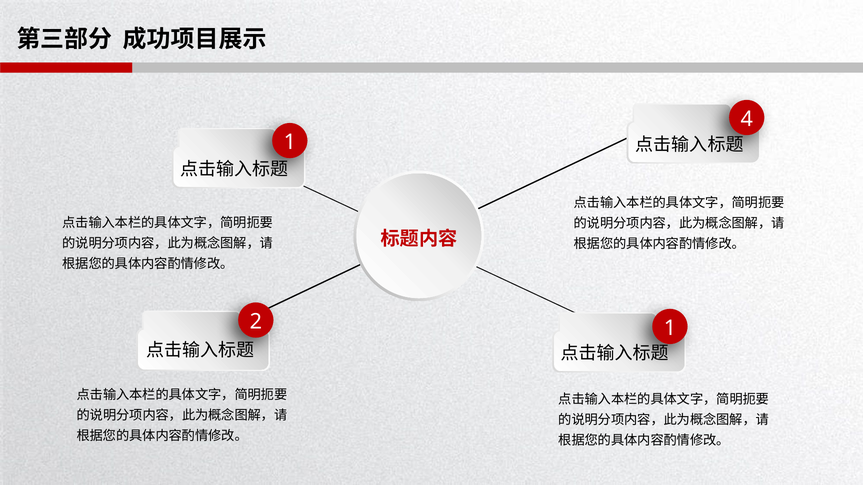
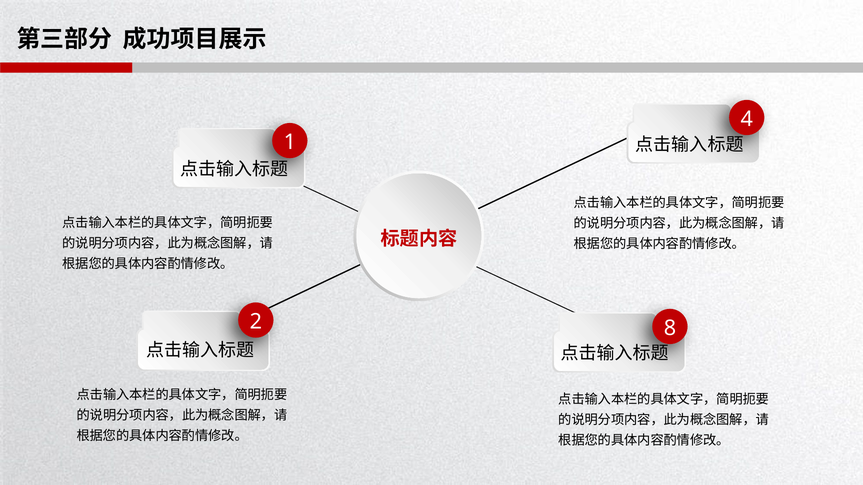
2 1: 1 -> 8 (670, 328)
